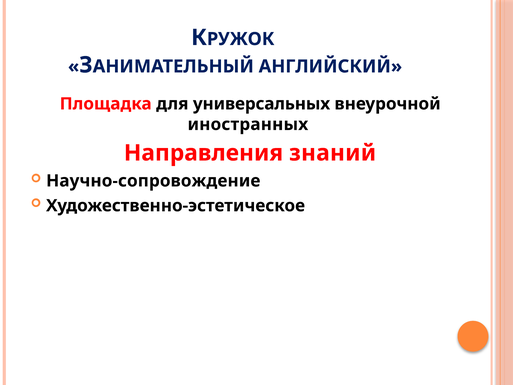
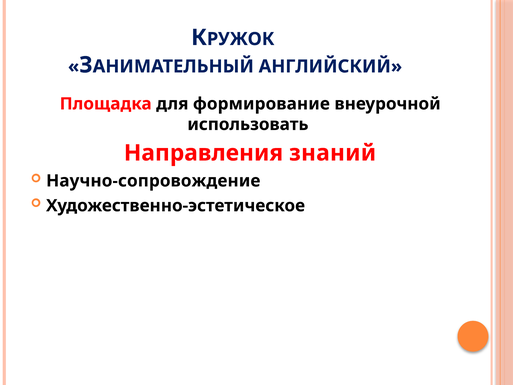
универсальных: универсальных -> формирование (261, 104)
иностранных: иностранных -> использовать (248, 124)
